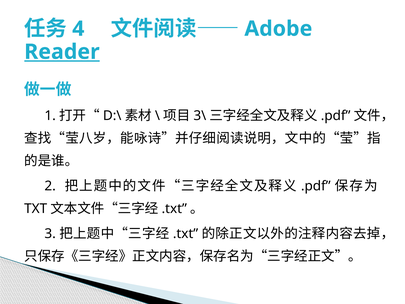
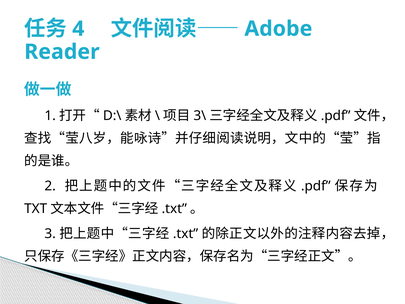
Reader underline: present -> none (62, 52)
